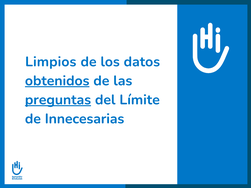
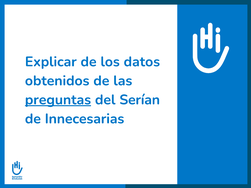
Limpios: Limpios -> Explicar (51, 62)
obtenidos underline: present -> none (57, 81)
Límite: Límite -> Serían (140, 100)
